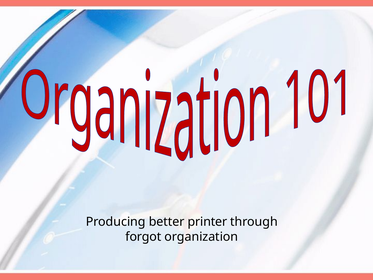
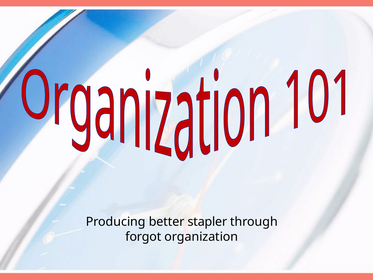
printer: printer -> stapler (207, 222)
